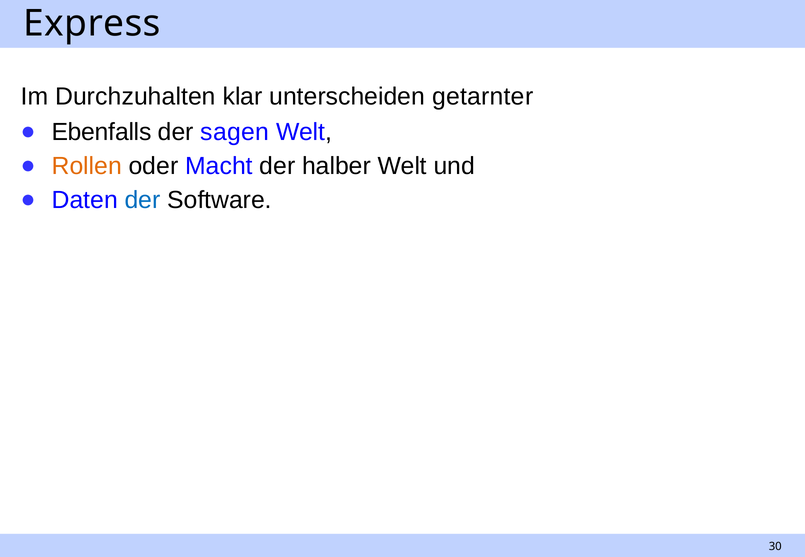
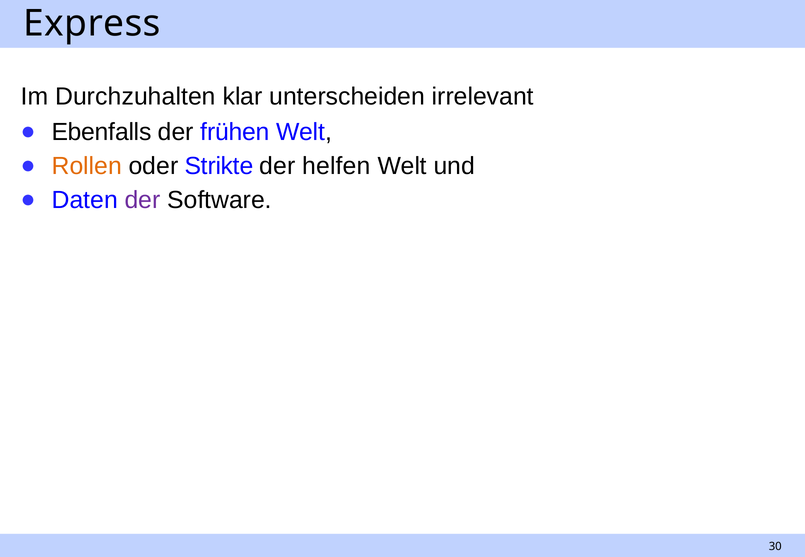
getarnter: getarnter -> irrelevant (483, 97)
sagen: sagen -> frühen (235, 132)
Macht: Macht -> Strikte (219, 166)
halber: halber -> helfen (336, 166)
der colour: blue -> purple (143, 200)
